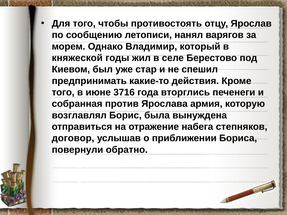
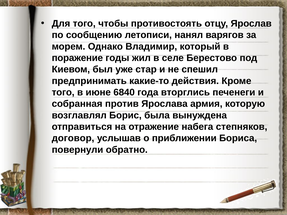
княжеской: княжеской -> поражение (77, 58)
3716: 3716 -> 6840 (124, 92)
